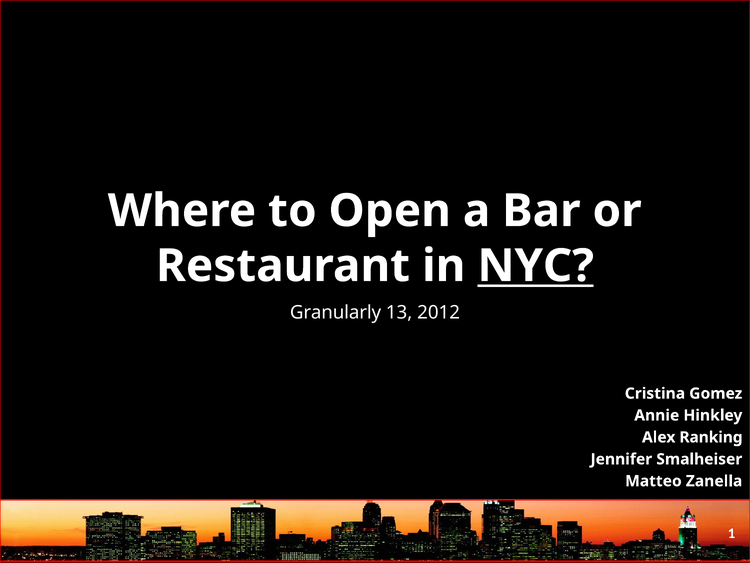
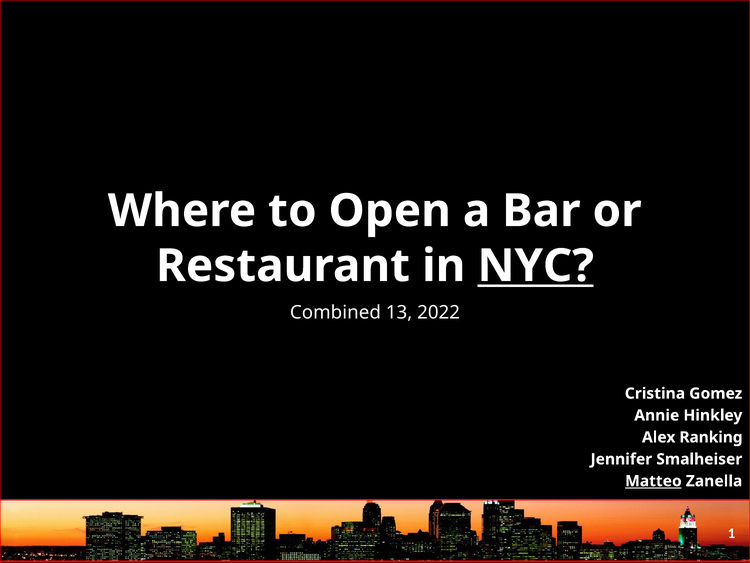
Granularly: Granularly -> Combined (335, 312)
2012: 2012 -> 2022 (439, 312)
Matteo underline: none -> present (653, 481)
